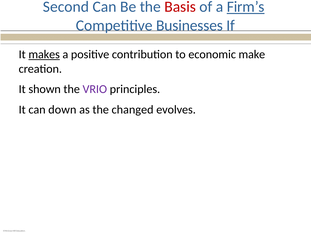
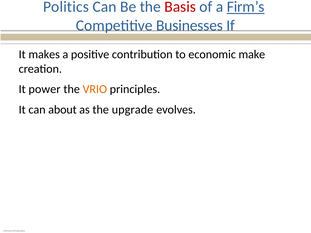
Second: Second -> Politics (66, 7)
makes underline: present -> none (44, 54)
shown: shown -> power (45, 89)
VRIO colour: purple -> orange (95, 89)
down: down -> about (62, 110)
changed: changed -> upgrade (132, 110)
